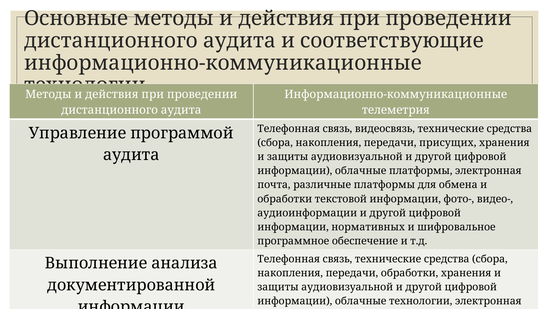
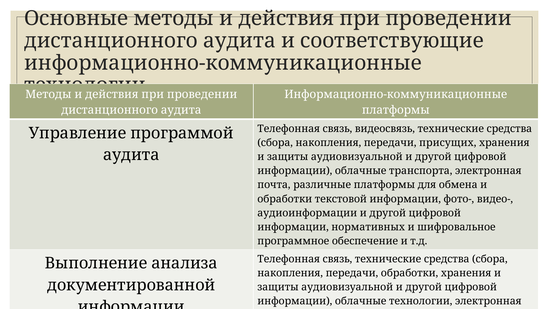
телеметрия: телеметрия -> платформы (396, 110)
облачные платформы: платформы -> транспорта (421, 171)
